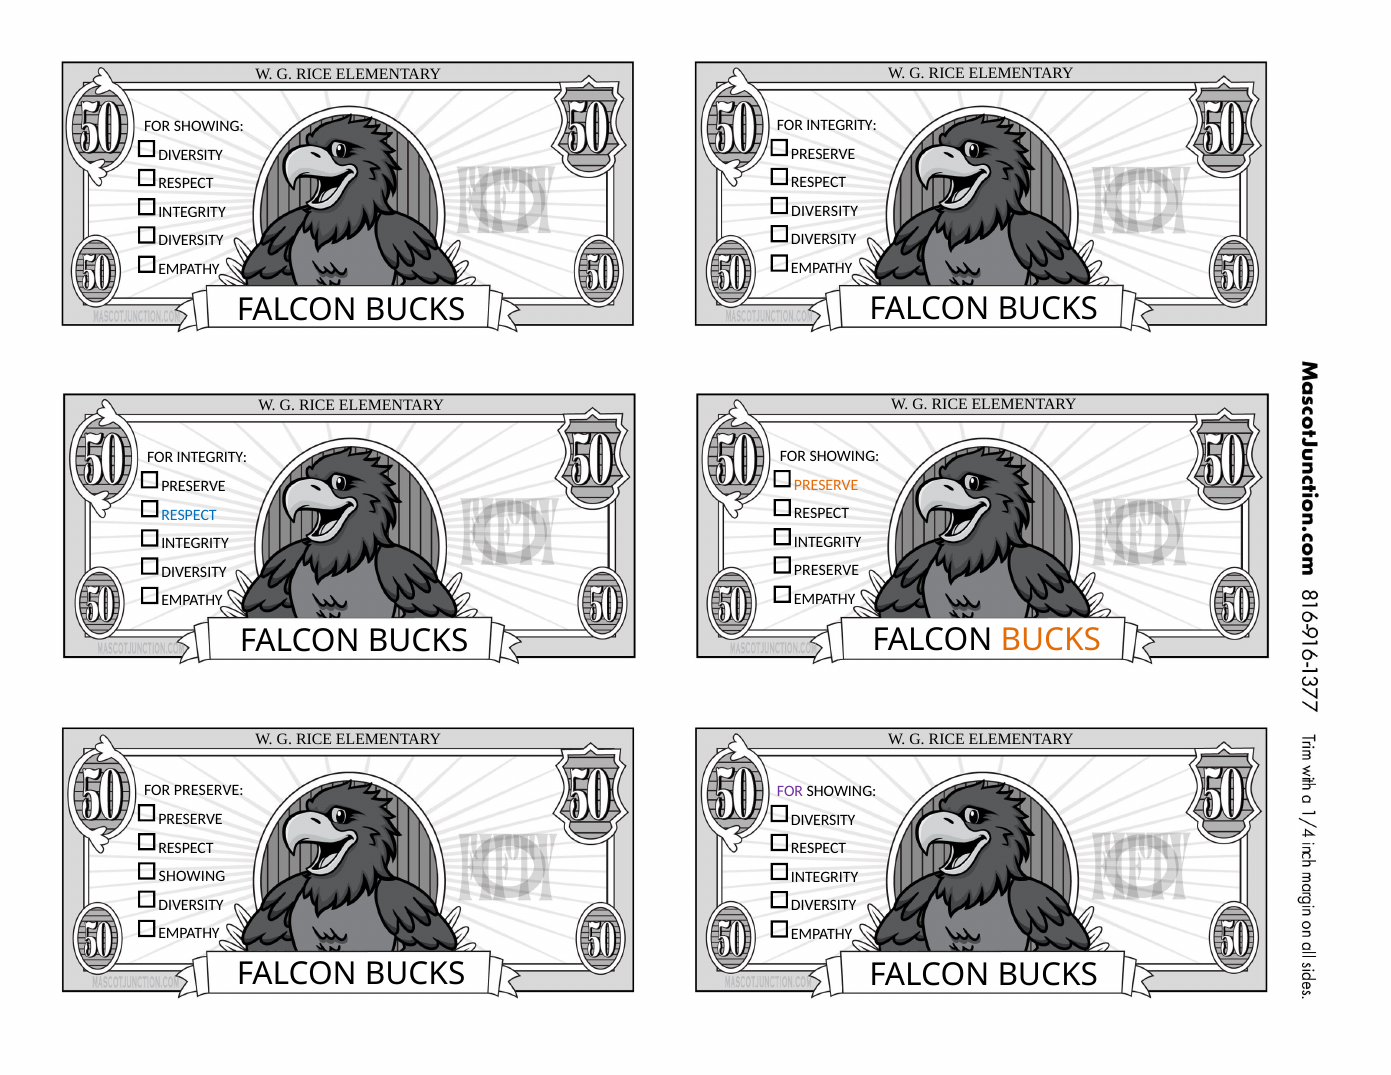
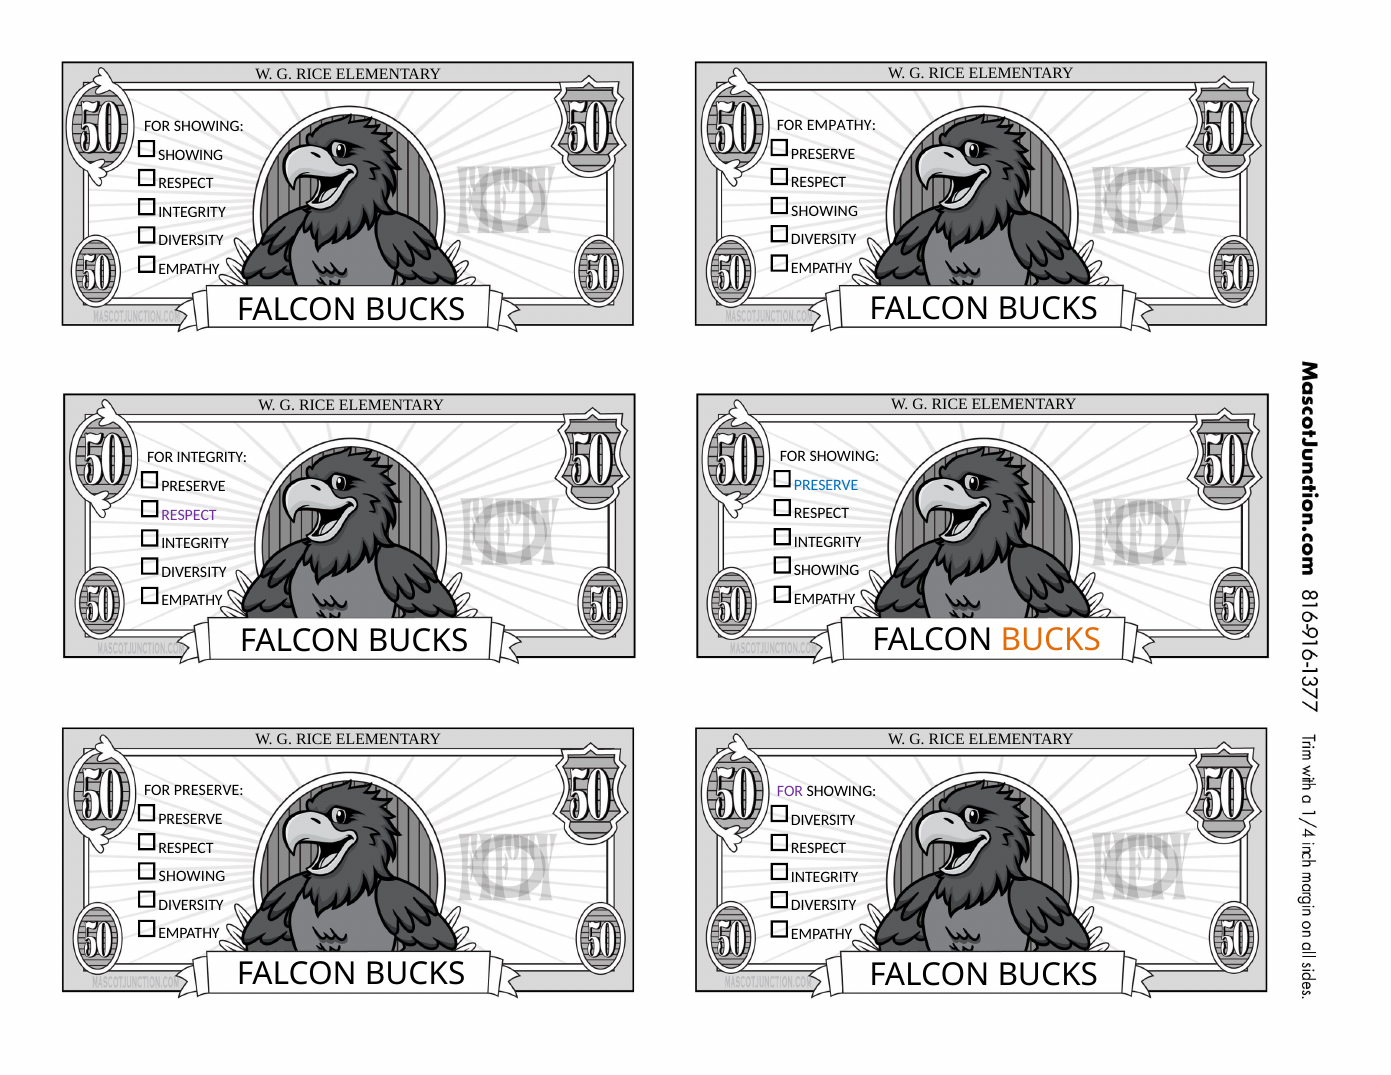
INTEGRITY: INTEGRITY -> EMPATHY (841, 125)
DIVERSITY: DIVERSITY -> SHOWING (191, 155)
DIVERSITY: DIVERSITY -> SHOWING (825, 211)
PRESERVE colour: orange -> blue (826, 485)
RESPECT colour: blue -> purple (189, 515)
PRESERVE: PRESERVE -> SHOWING (827, 571)
